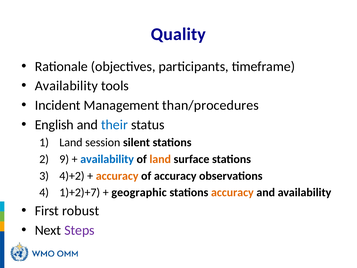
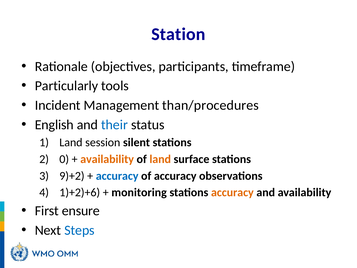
Quality: Quality -> Station (178, 34)
Availability: Availability -> Particularly (66, 86)
9: 9 -> 0 (64, 159)
availability colour: blue -> orange (107, 159)
4)+2: 4)+2 -> 9)+2 (72, 176)
accuracy colour: orange -> blue (117, 176)
1)+2)+7: 1)+2)+7 -> 1)+2)+6 (80, 192)
geographic: geographic -> monitoring (139, 192)
robust: robust -> ensure (81, 211)
Steps colour: purple -> blue (79, 230)
